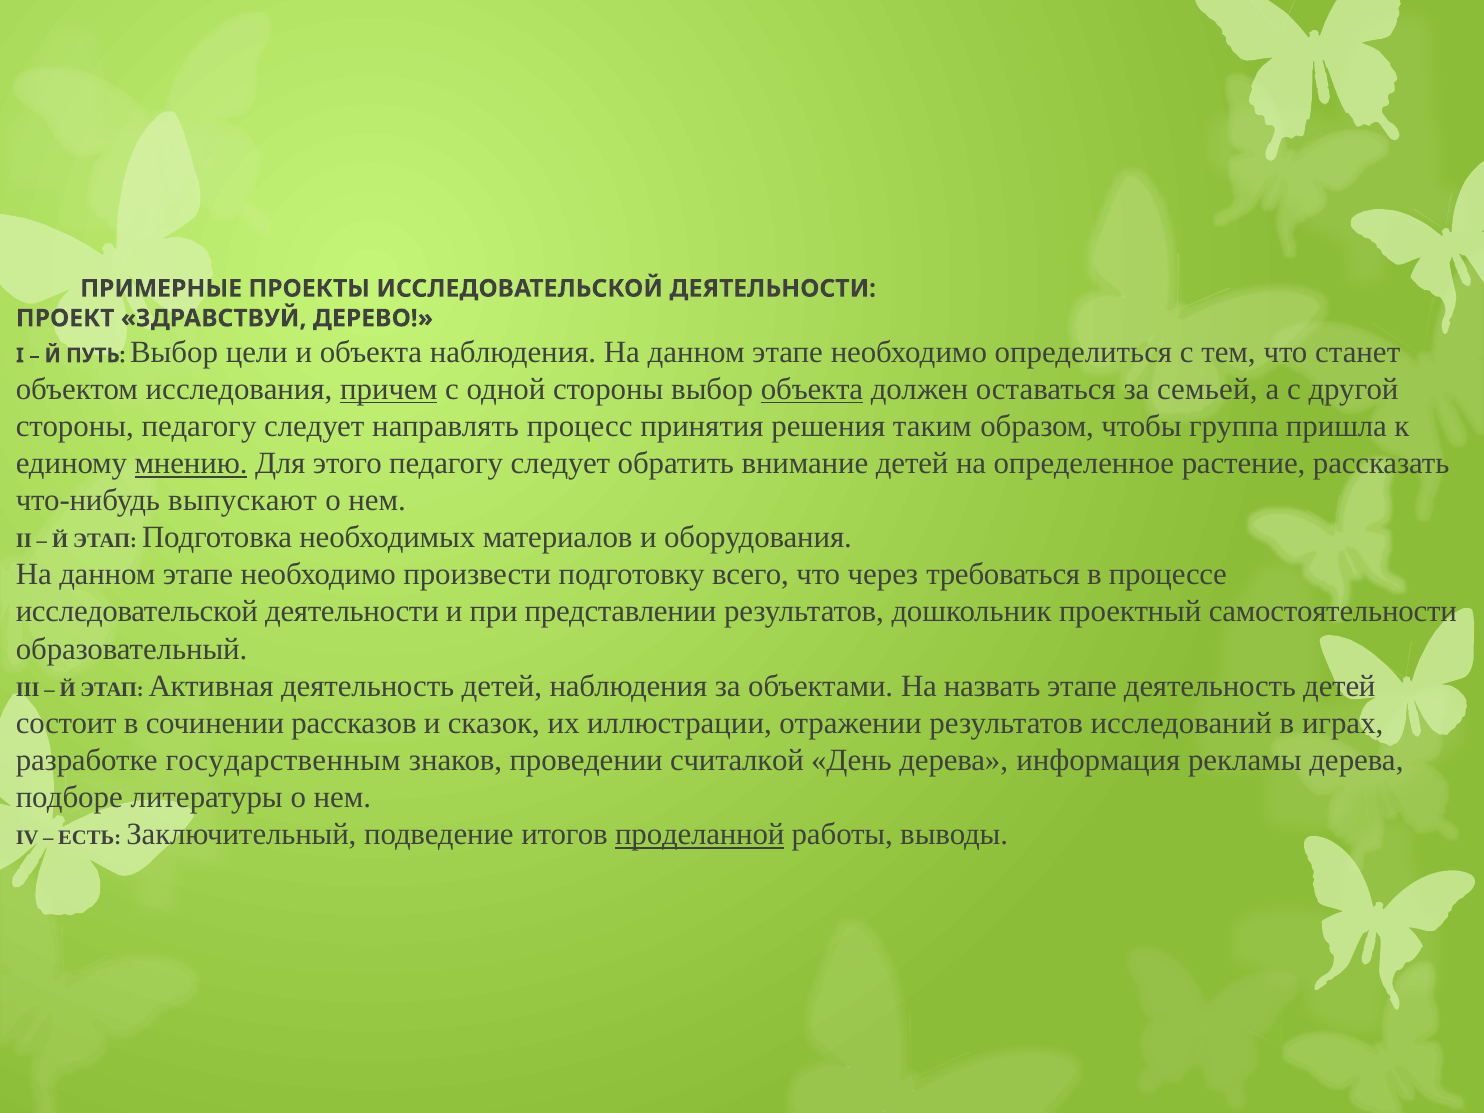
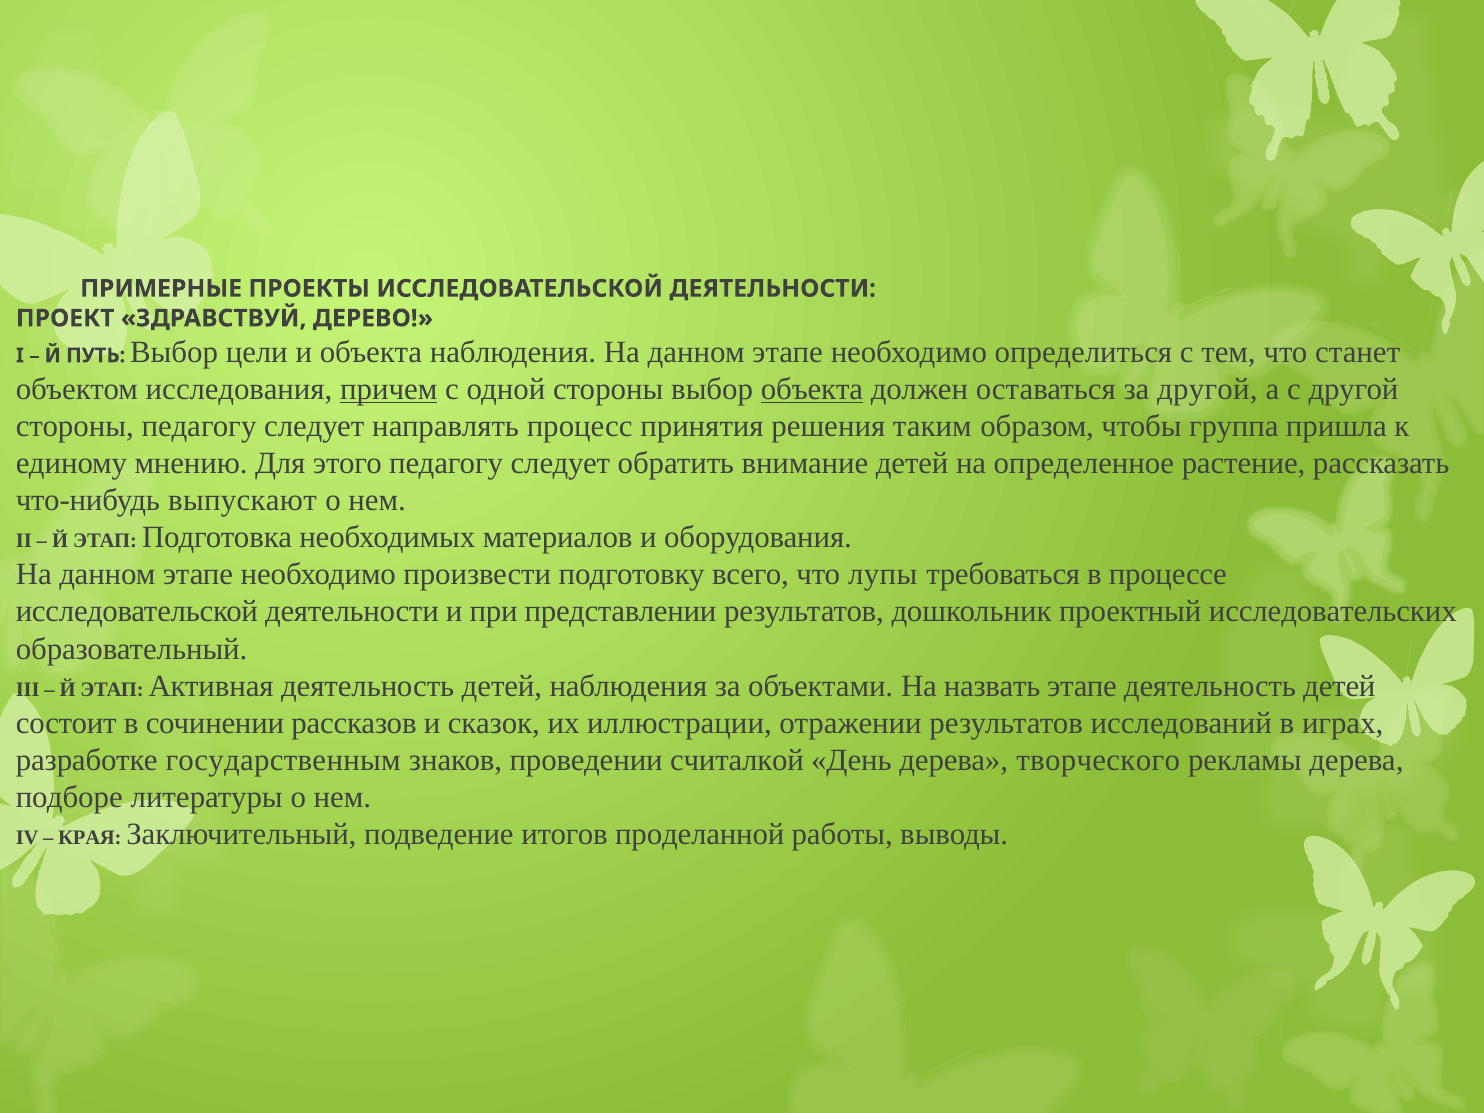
за семьей: семьей -> другой (1207, 389)
мнению underline: present -> none (191, 463)
через: через -> лупы (883, 575)
самостоятельности: самостоятельности -> исследовательских (1333, 612)
информация: информация -> творческого (1098, 760)
ЕСТЬ: ЕСТЬ -> КРАЯ (90, 838)
проделанной underline: present -> none (700, 834)
